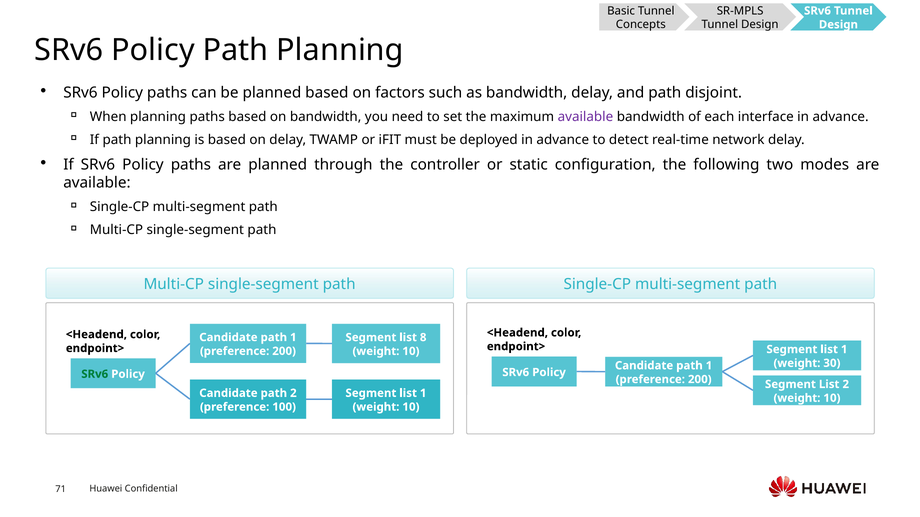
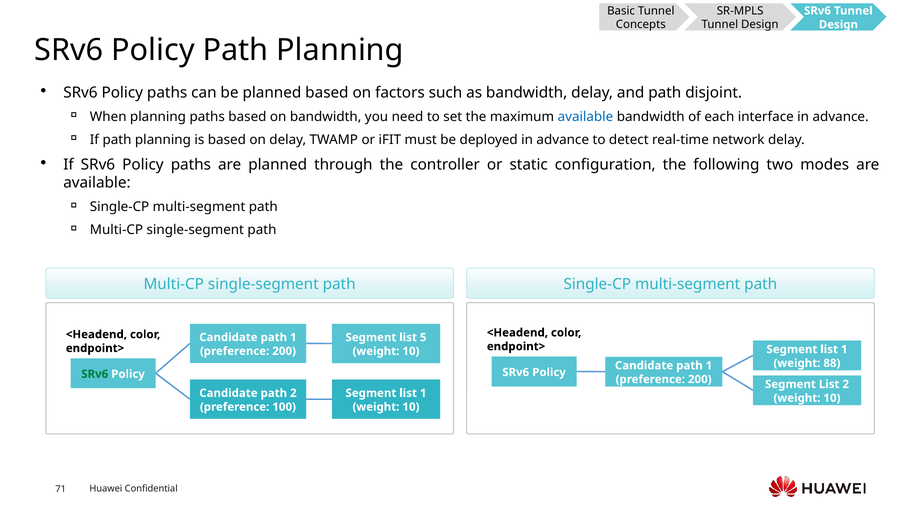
available colour: purple -> blue (585, 117)
8: 8 -> 5 (423, 338)
30: 30 -> 88 (832, 363)
